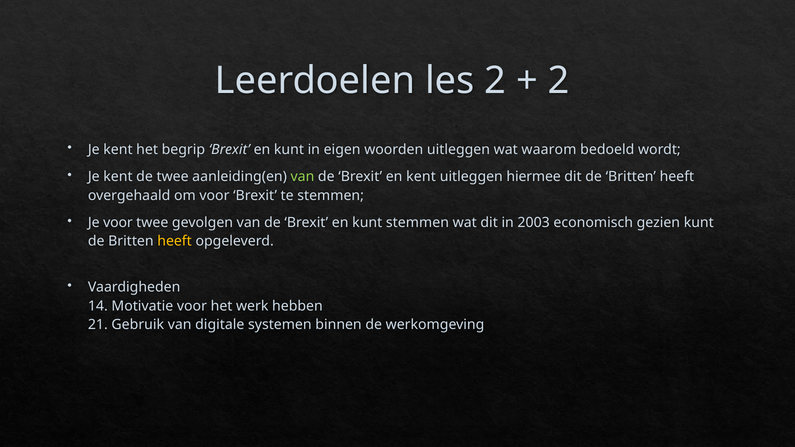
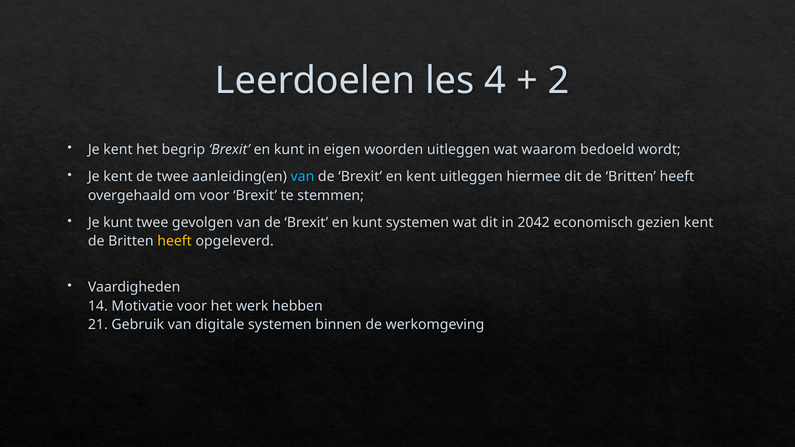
les 2: 2 -> 4 (495, 81)
van colour: light green -> light blue (302, 177)
Je voor: voor -> kunt (118, 223)
kunt stemmen: stemmen -> systemen (417, 223)
2003: 2003 -> 2042 (534, 223)
gezien kunt: kunt -> kent (699, 223)
